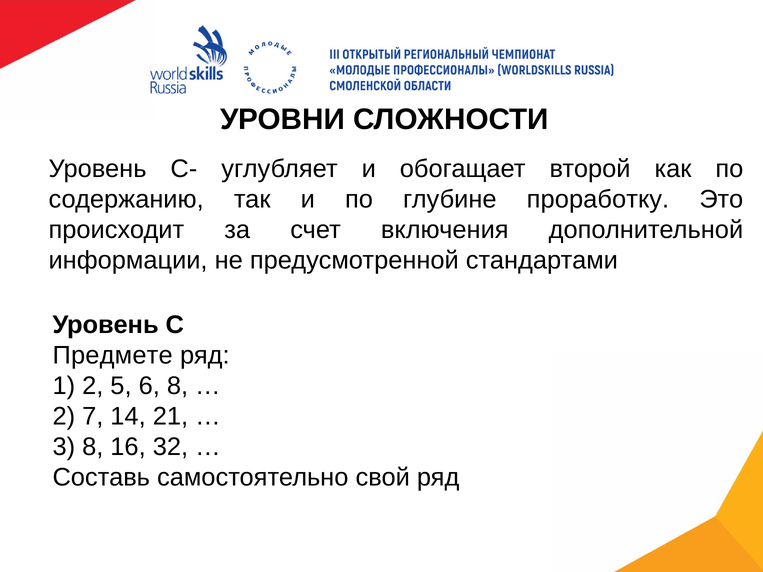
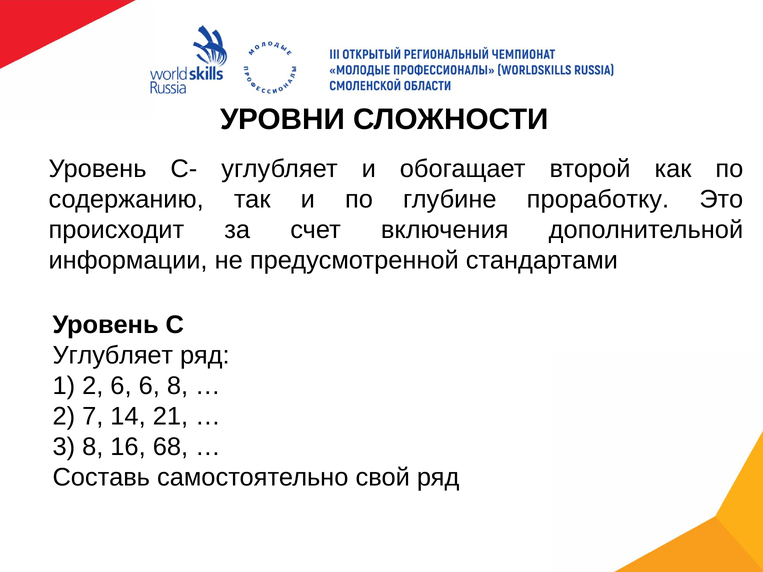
Предмете: Предмете -> Углубляет (113, 355)
2 5: 5 -> 6 (121, 386)
32: 32 -> 68 (170, 447)
